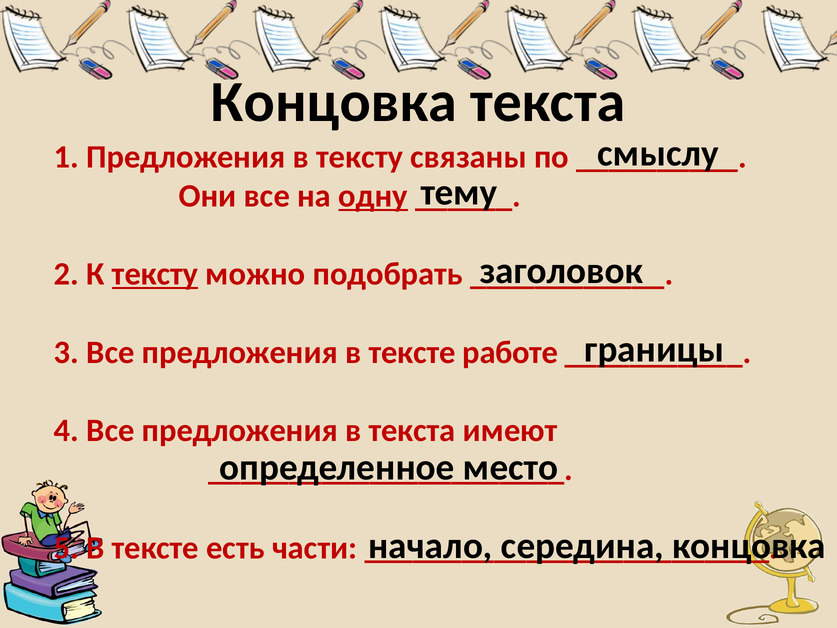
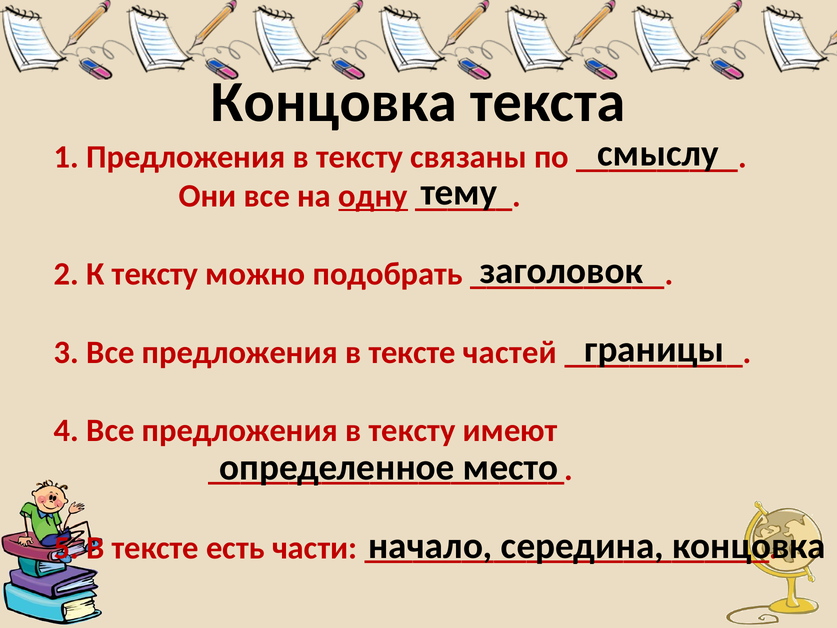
тексту underline: present -> none (155, 274)
работе: работе -> частей (510, 352)
Все предложения в текста: текста -> тексту (412, 430)
